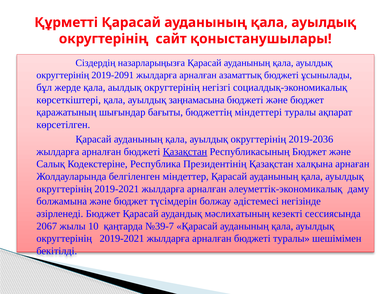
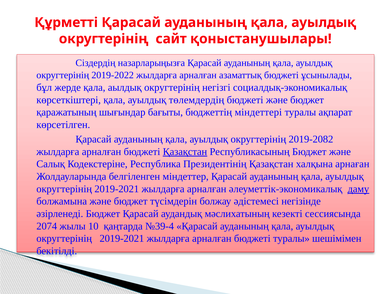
2019-2091: 2019-2091 -> 2019-2022 (113, 75)
заңнамасына: заңнамасына -> төлемдердің (196, 100)
2019-2036: 2019-2036 -> 2019-2082 (311, 139)
даму underline: none -> present (358, 188)
2067: 2067 -> 2074 (47, 226)
№39-7: №39-7 -> №39-4 (160, 226)
